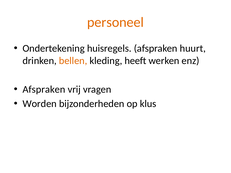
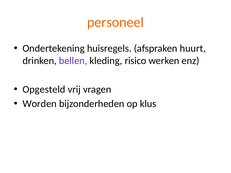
bellen colour: orange -> purple (73, 61)
heeft: heeft -> risico (136, 61)
Afspraken: Afspraken -> Opgesteld (44, 90)
